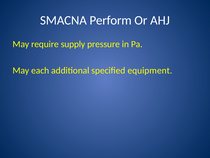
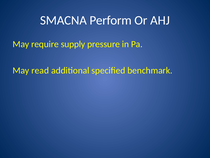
each: each -> read (40, 70)
equipment: equipment -> benchmark (150, 70)
